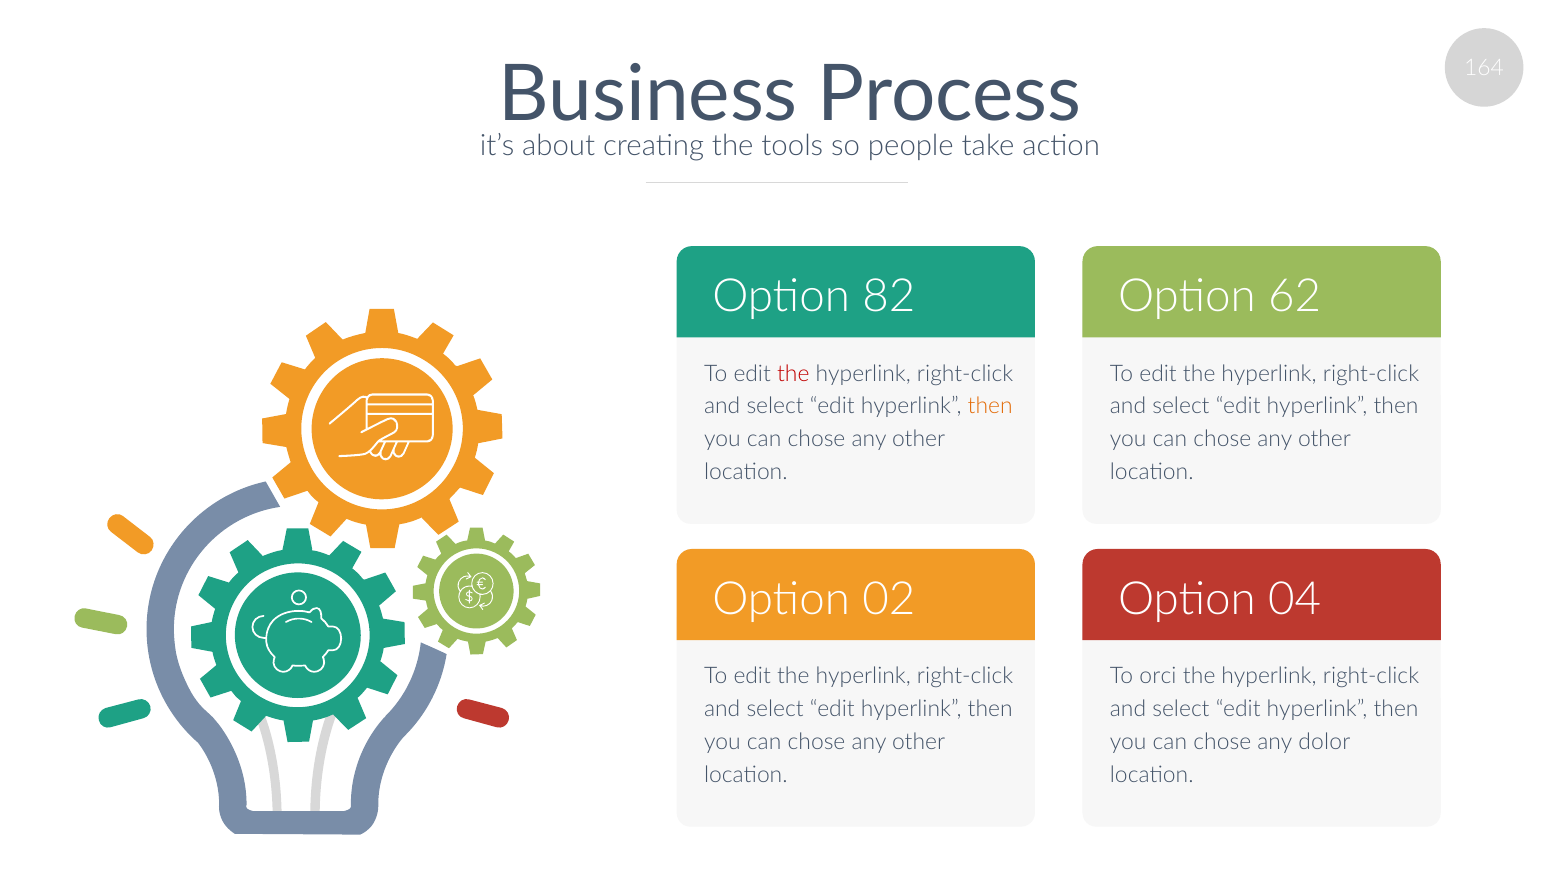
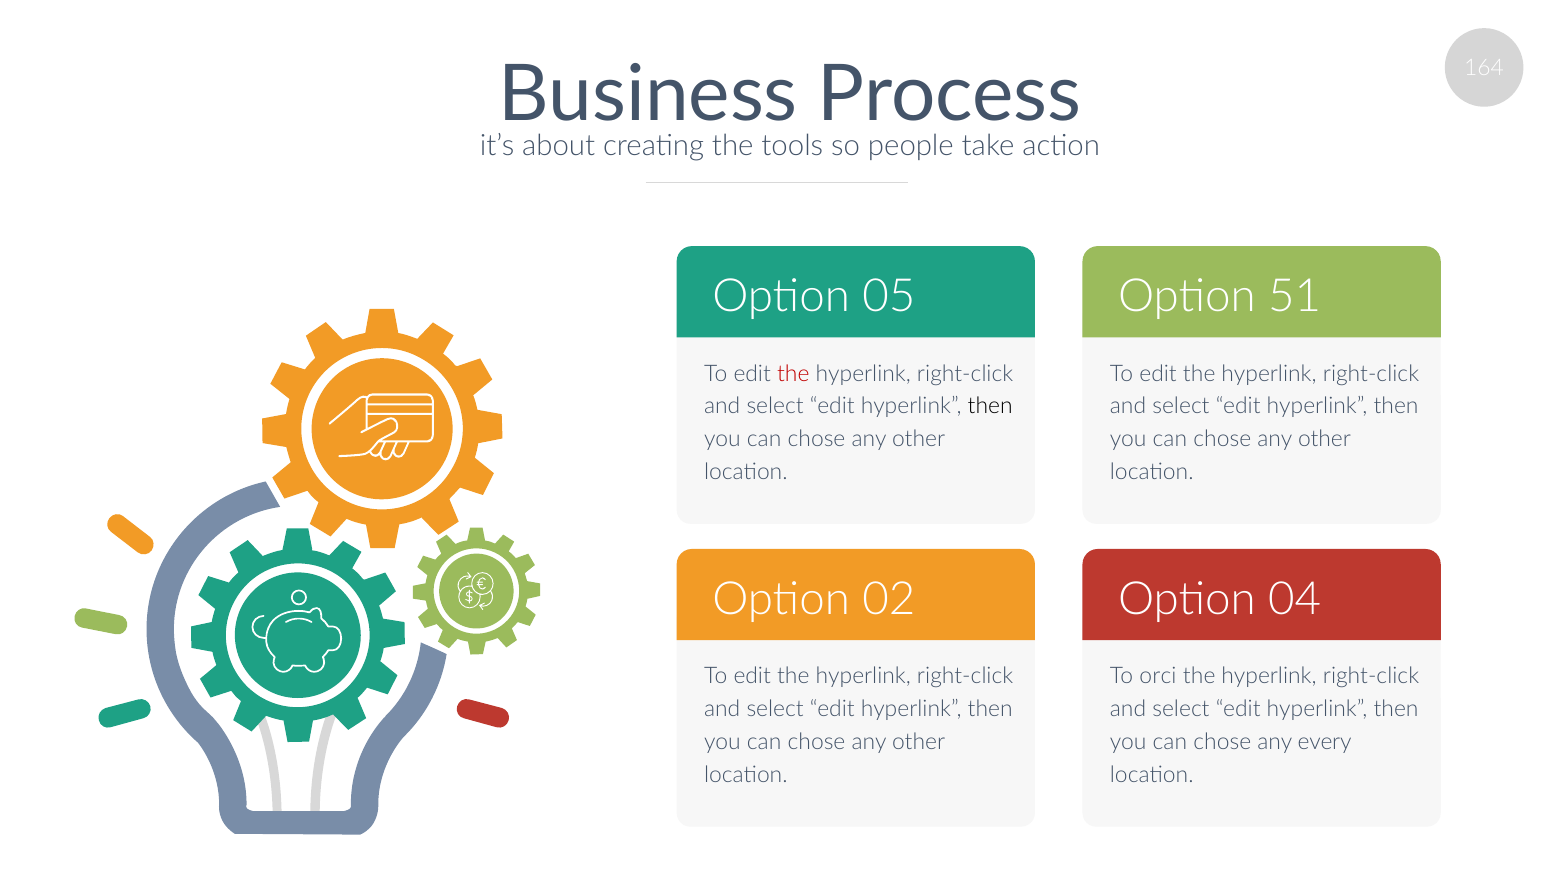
82: 82 -> 05 (889, 297)
62: 62 -> 51 (1295, 297)
then colour: orange -> black (990, 407)
dolor: dolor -> every (1325, 742)
